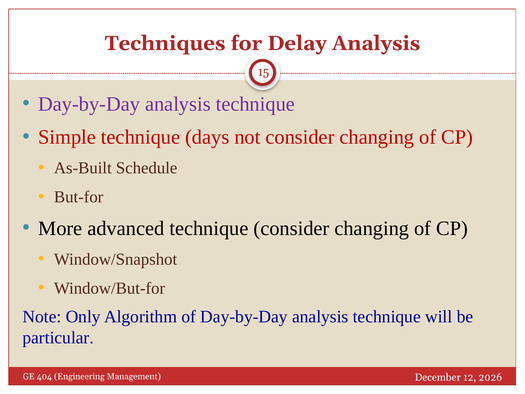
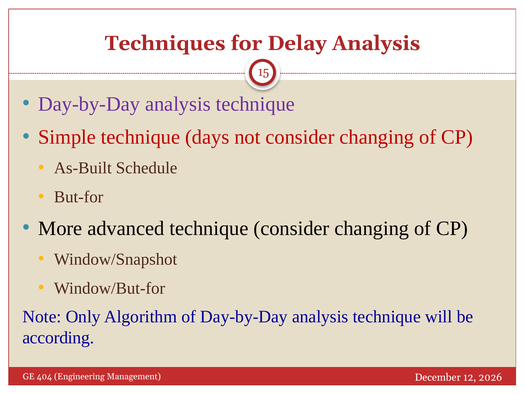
particular: particular -> according (58, 337)
